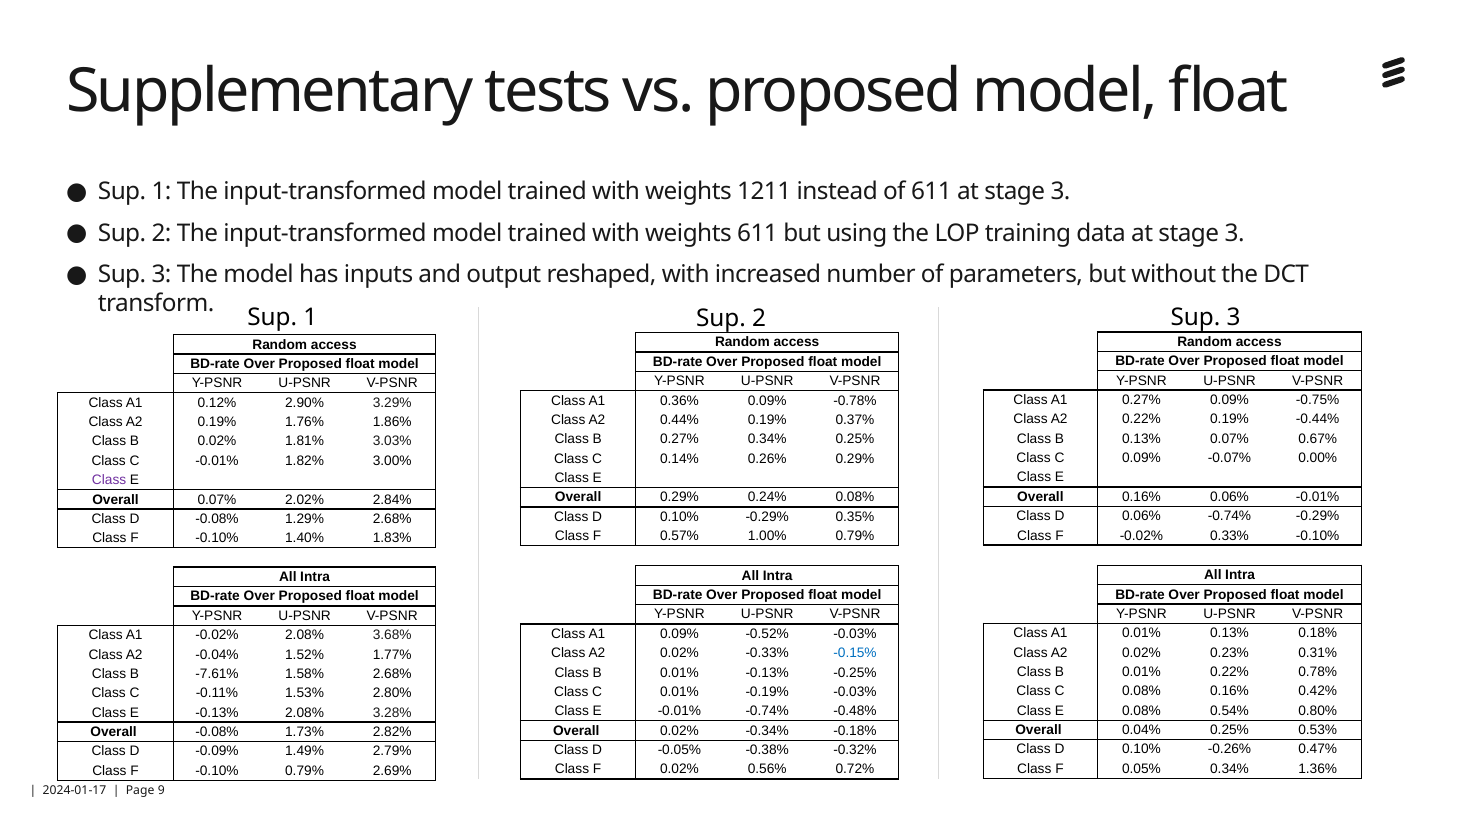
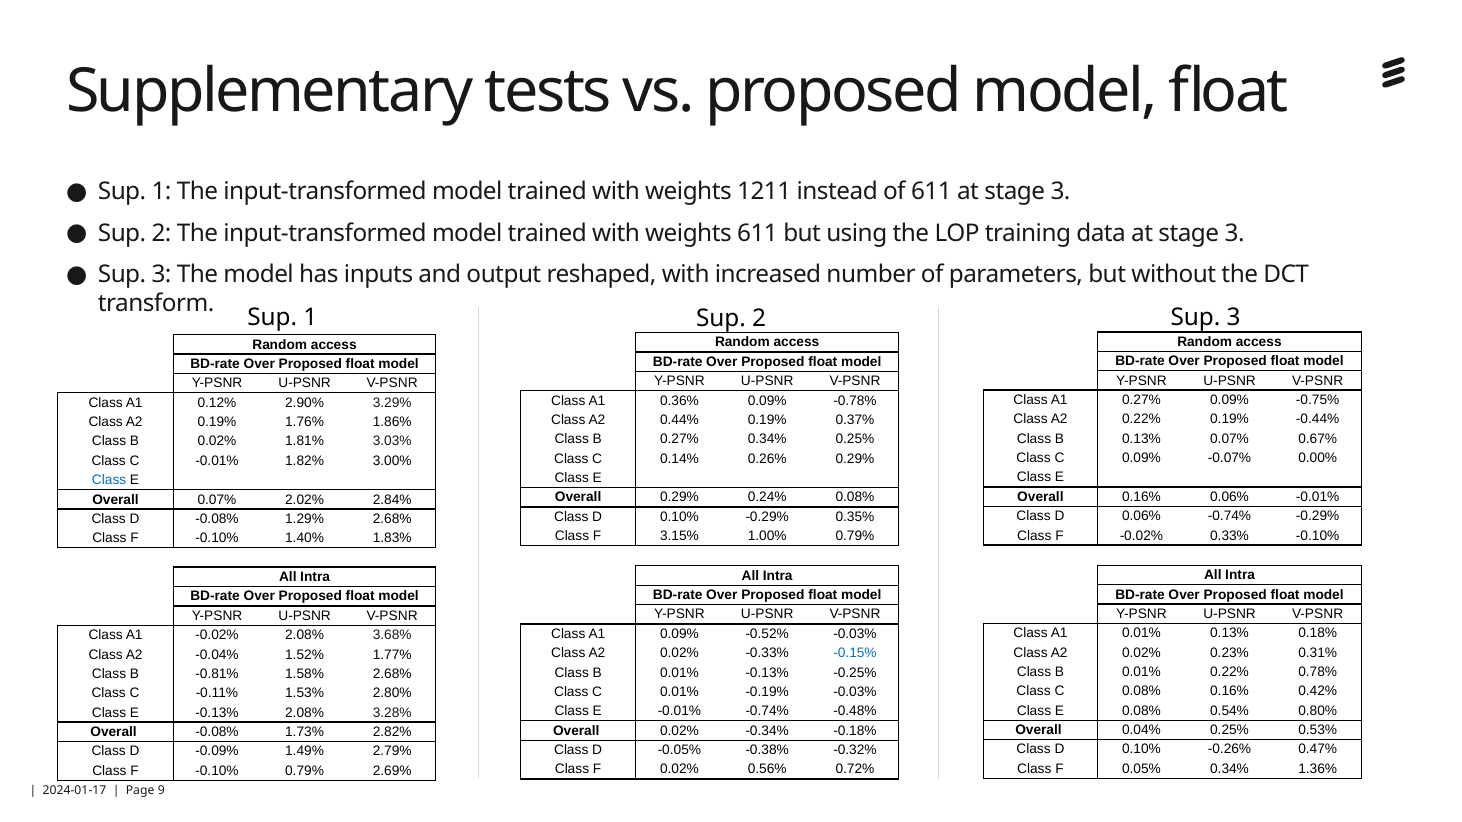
Class colour: purple -> blue (109, 480)
0.57%: 0.57% -> 3.15% (679, 536)
-7.61%: -7.61% -> -0.81% (217, 674)
